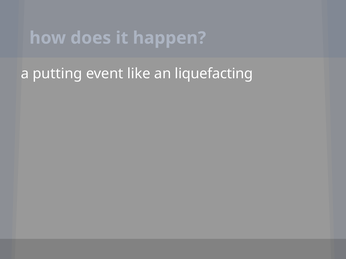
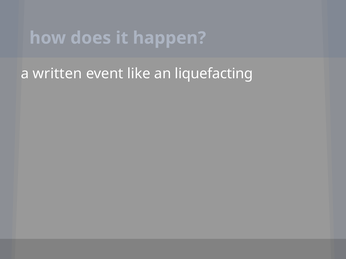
putting: putting -> written (57, 74)
